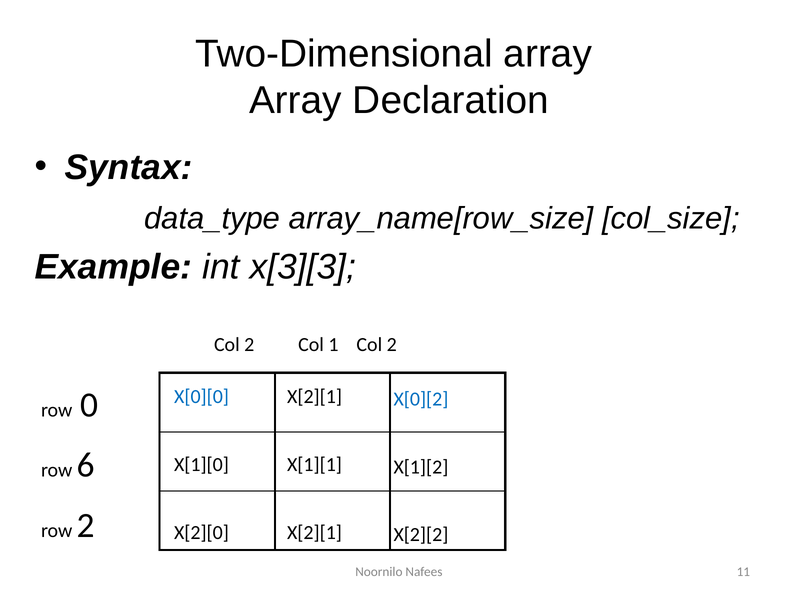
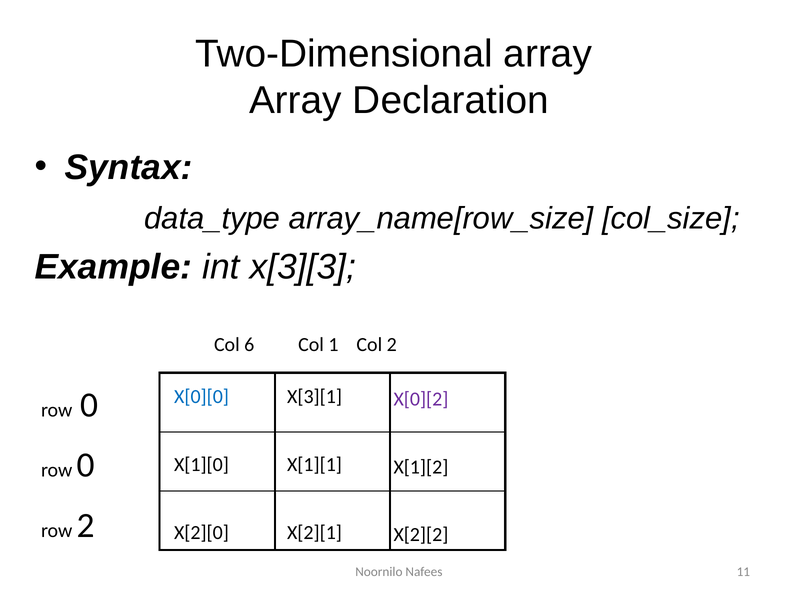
2: 2 -> 6 (249, 344)
X[2][1: X[2][1 -> X[3][1 (315, 396)
X[0][2 colour: blue -> purple (421, 399)
6: 6 -> 0 (86, 465)
